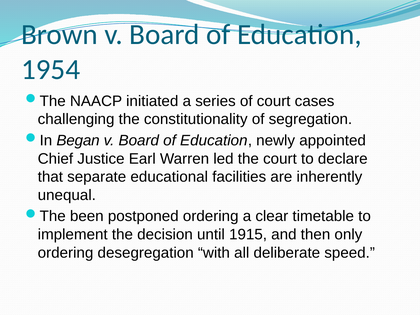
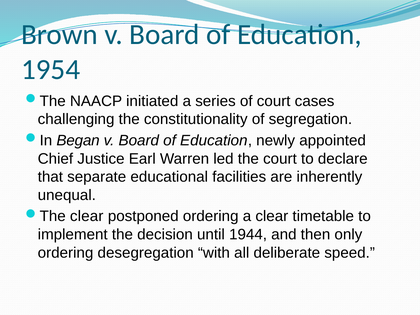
been: been -> clear (87, 216)
1915: 1915 -> 1944 (248, 235)
